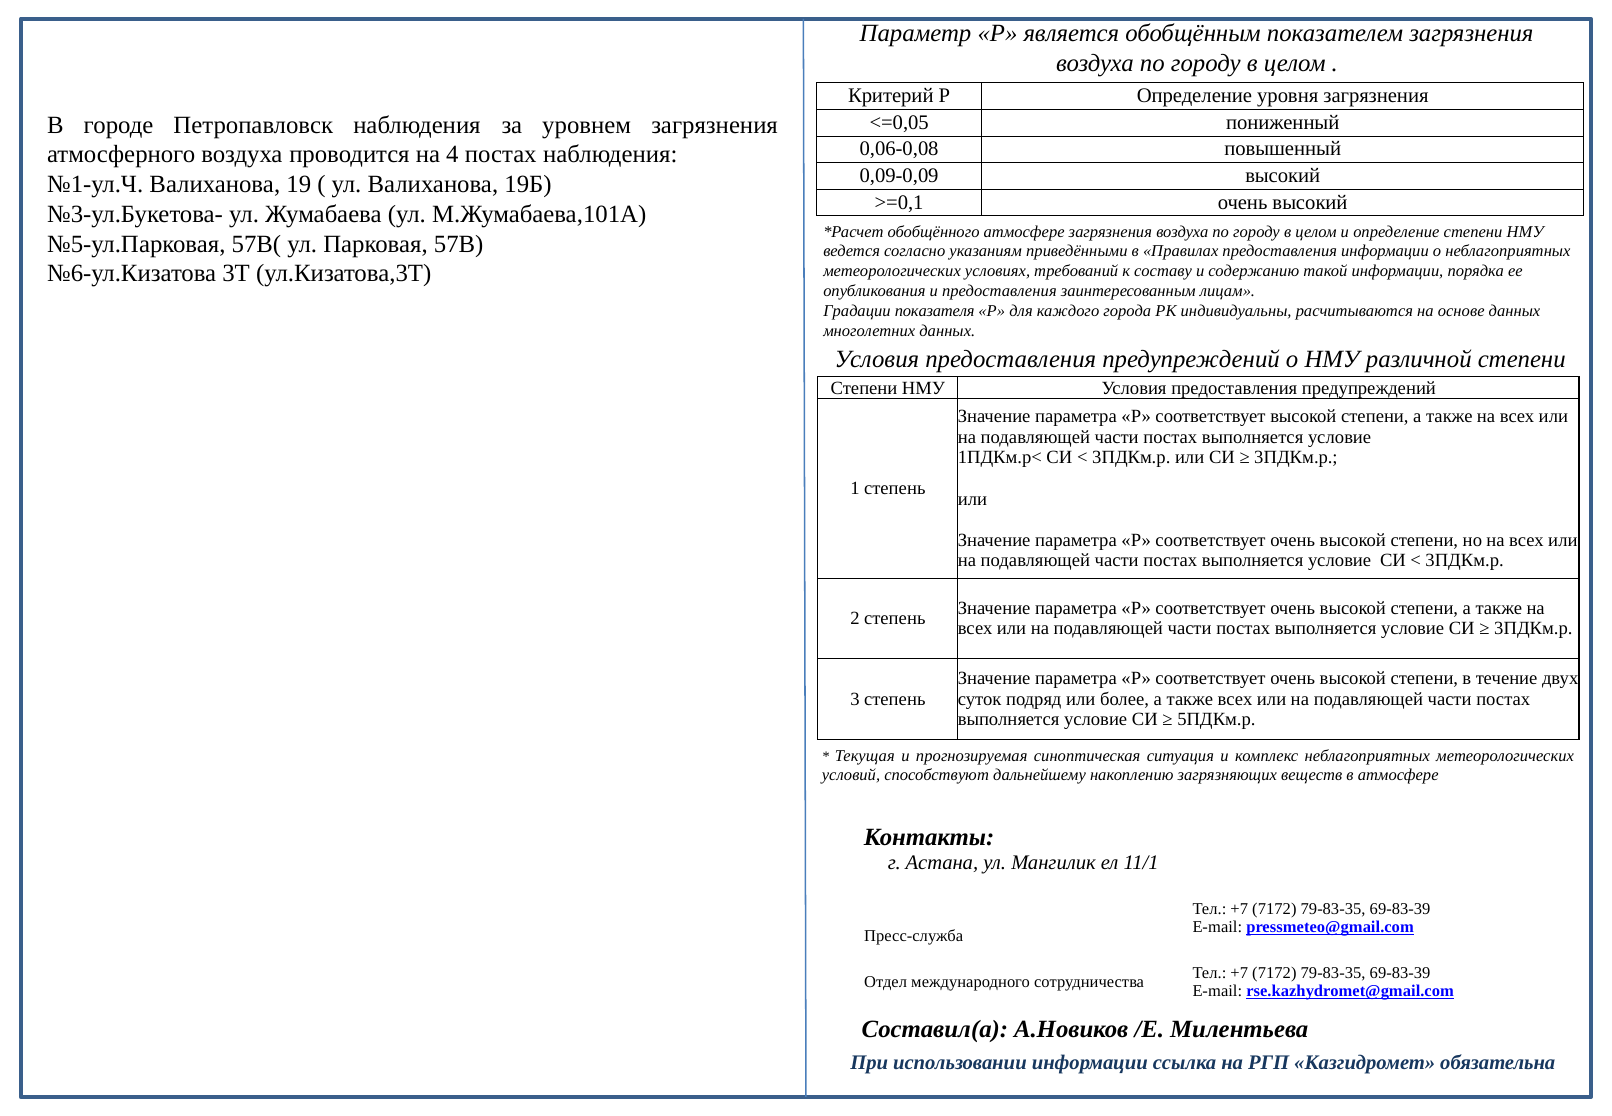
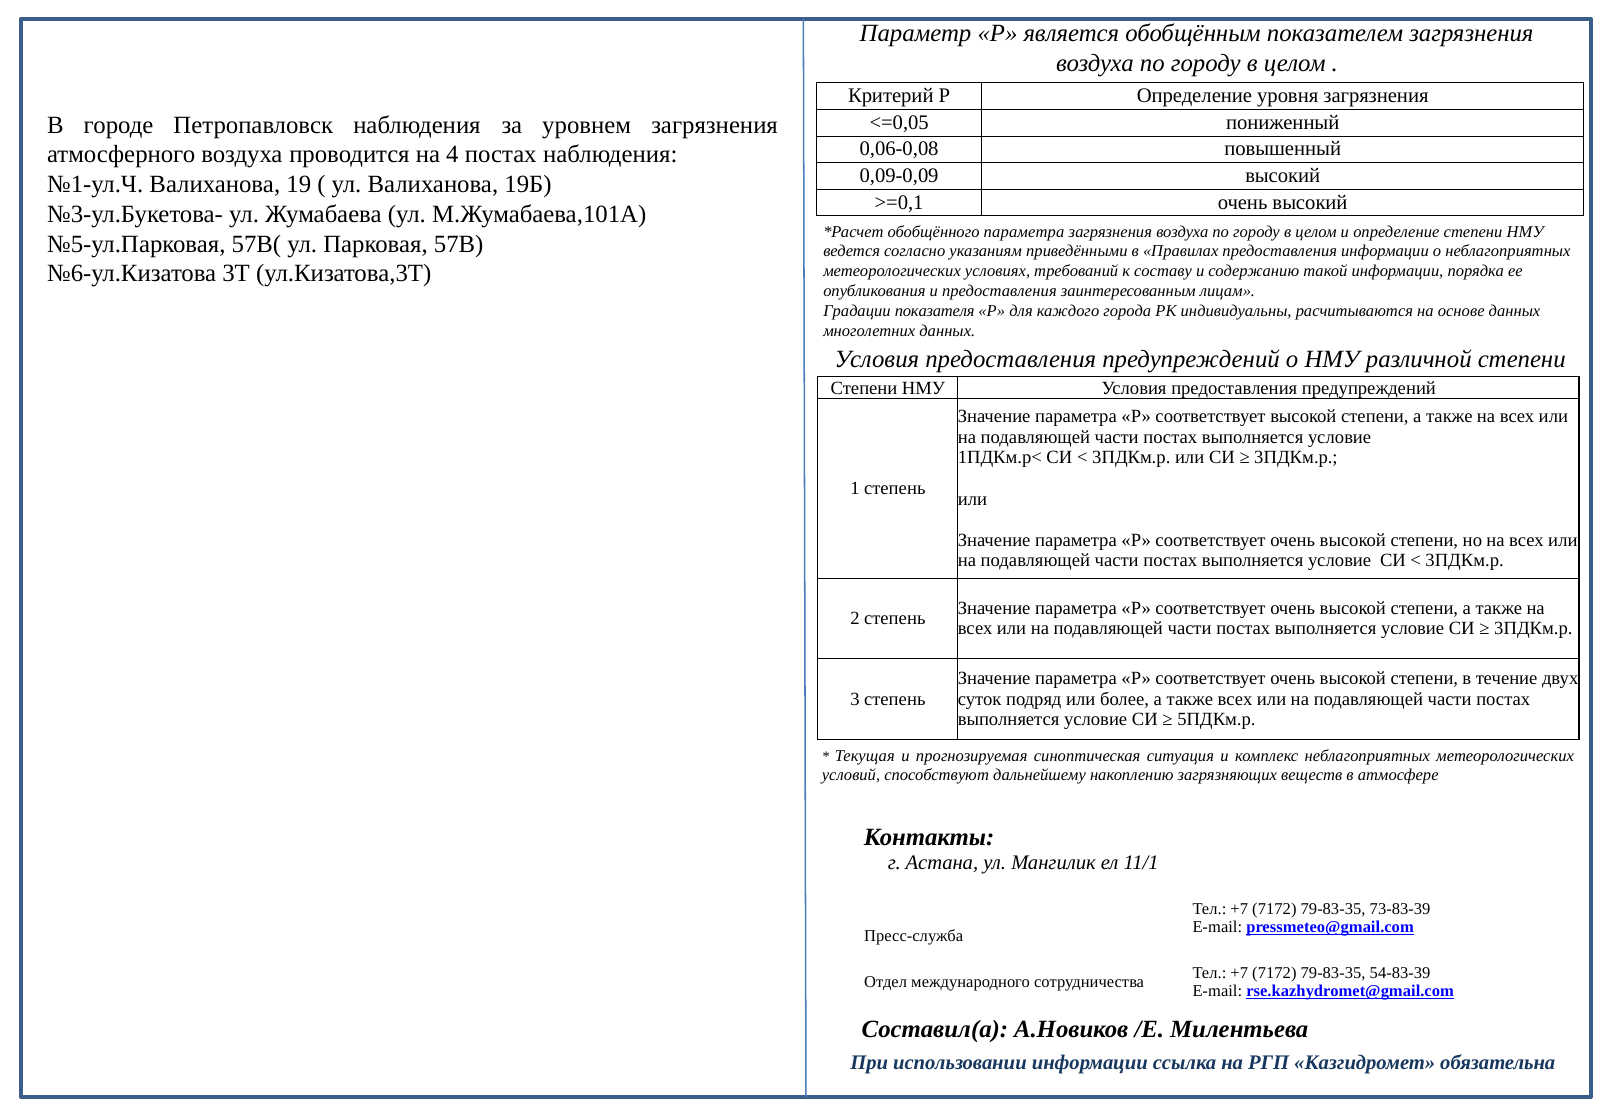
обобщённого атмосфере: атмосфере -> параметра (1024, 232)
69-83-39: 69-83-39 -> 73-83-39 (1400, 909)
69-83-39: 69-83-39 -> 54-83-39 (1400, 973)
